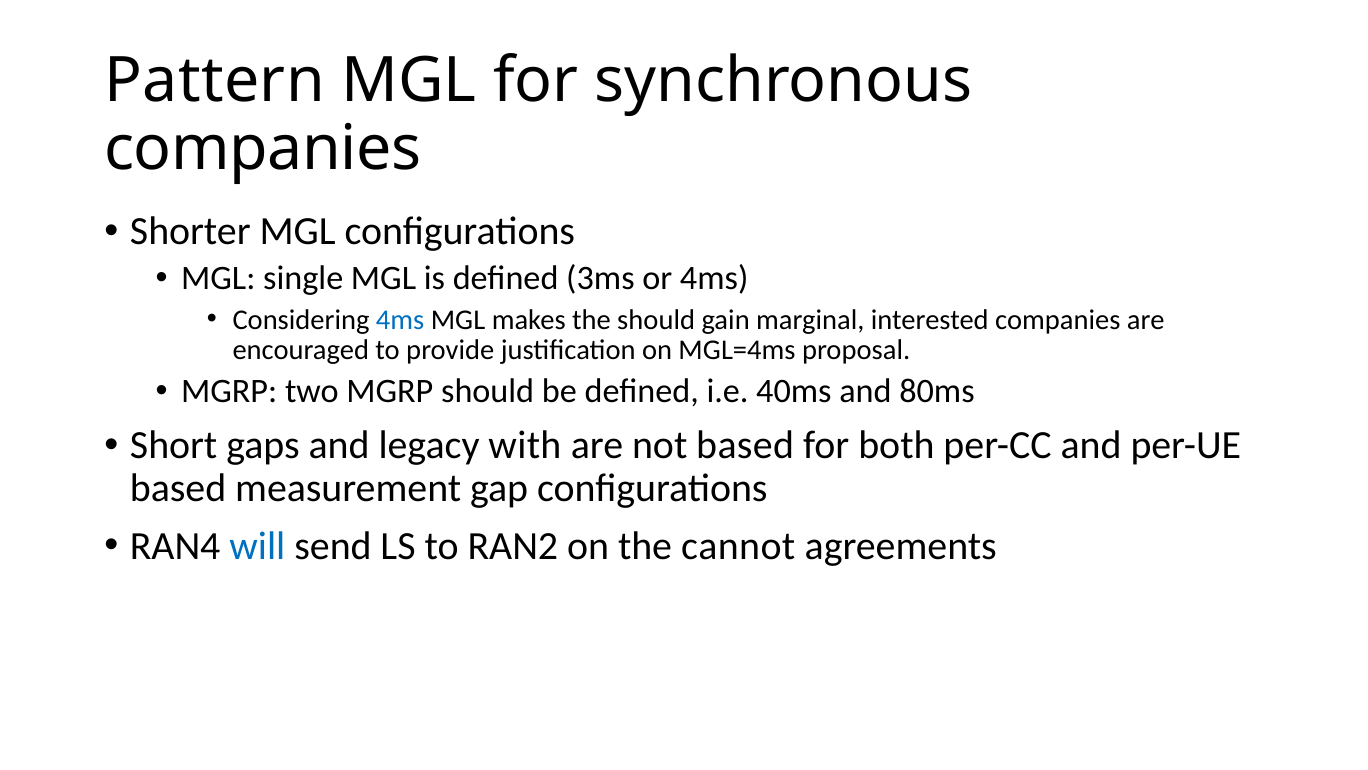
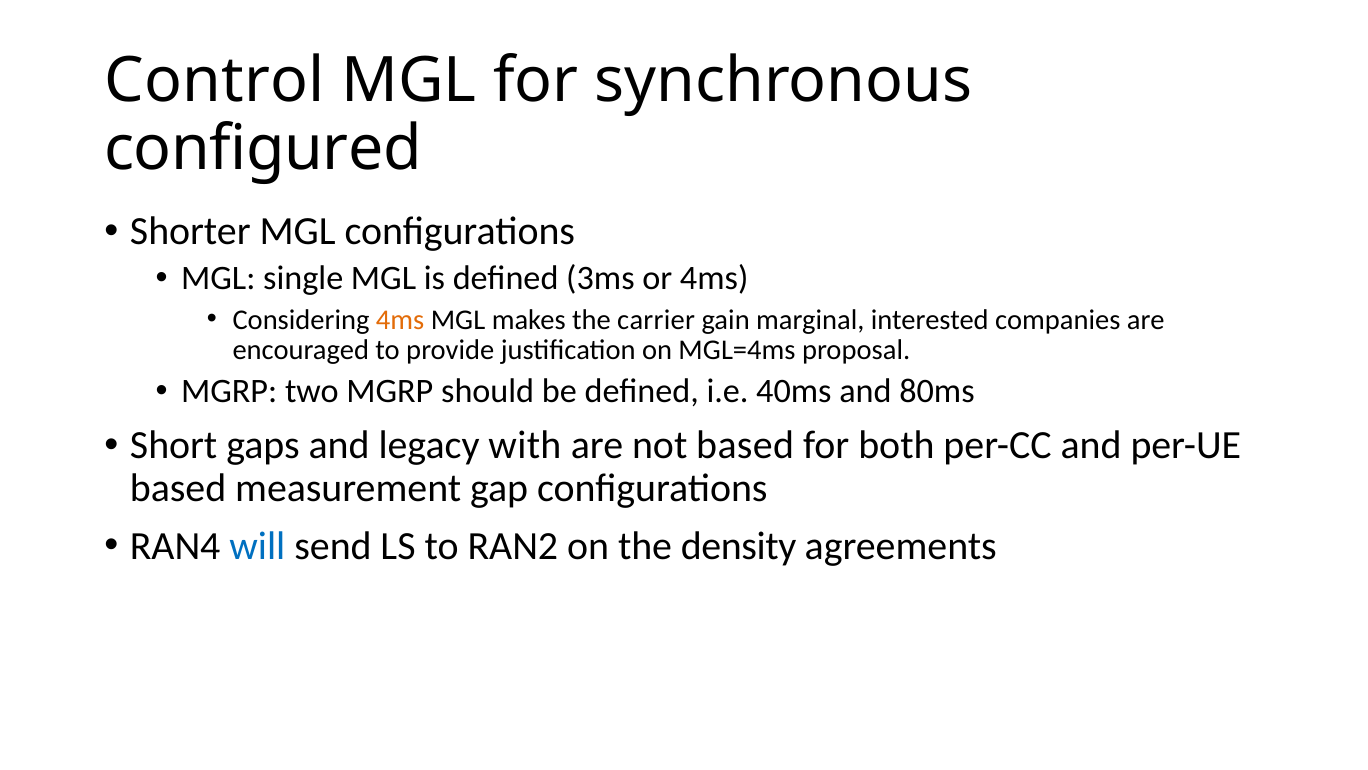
Pattern: Pattern -> Control (215, 81)
companies: companies -> configured (263, 149)
4ms colour: blue -> orange (400, 319)
the should: should -> carrier (656, 319)
cannot: cannot -> density (739, 546)
